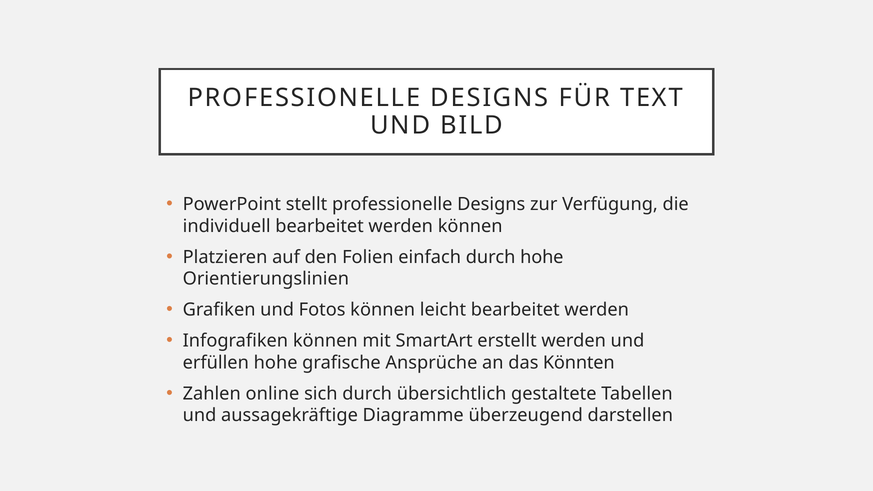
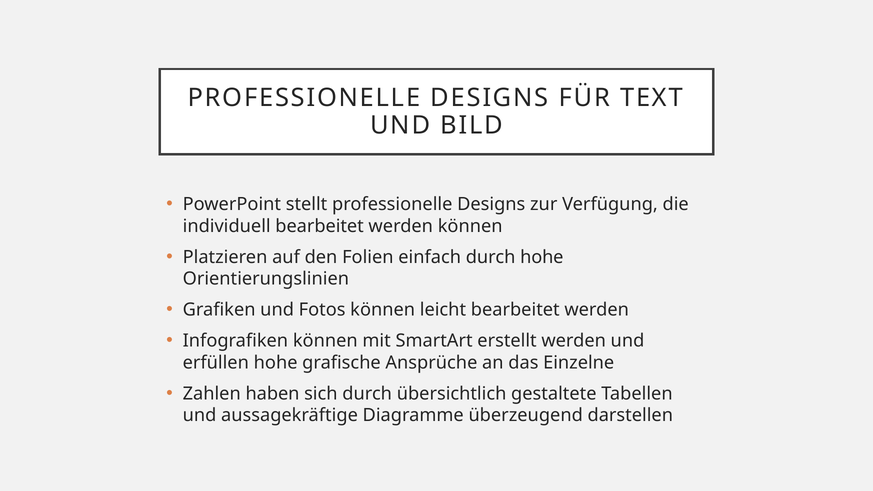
Könnten: Könnten -> Einzelne (579, 363)
online: online -> haben (273, 394)
